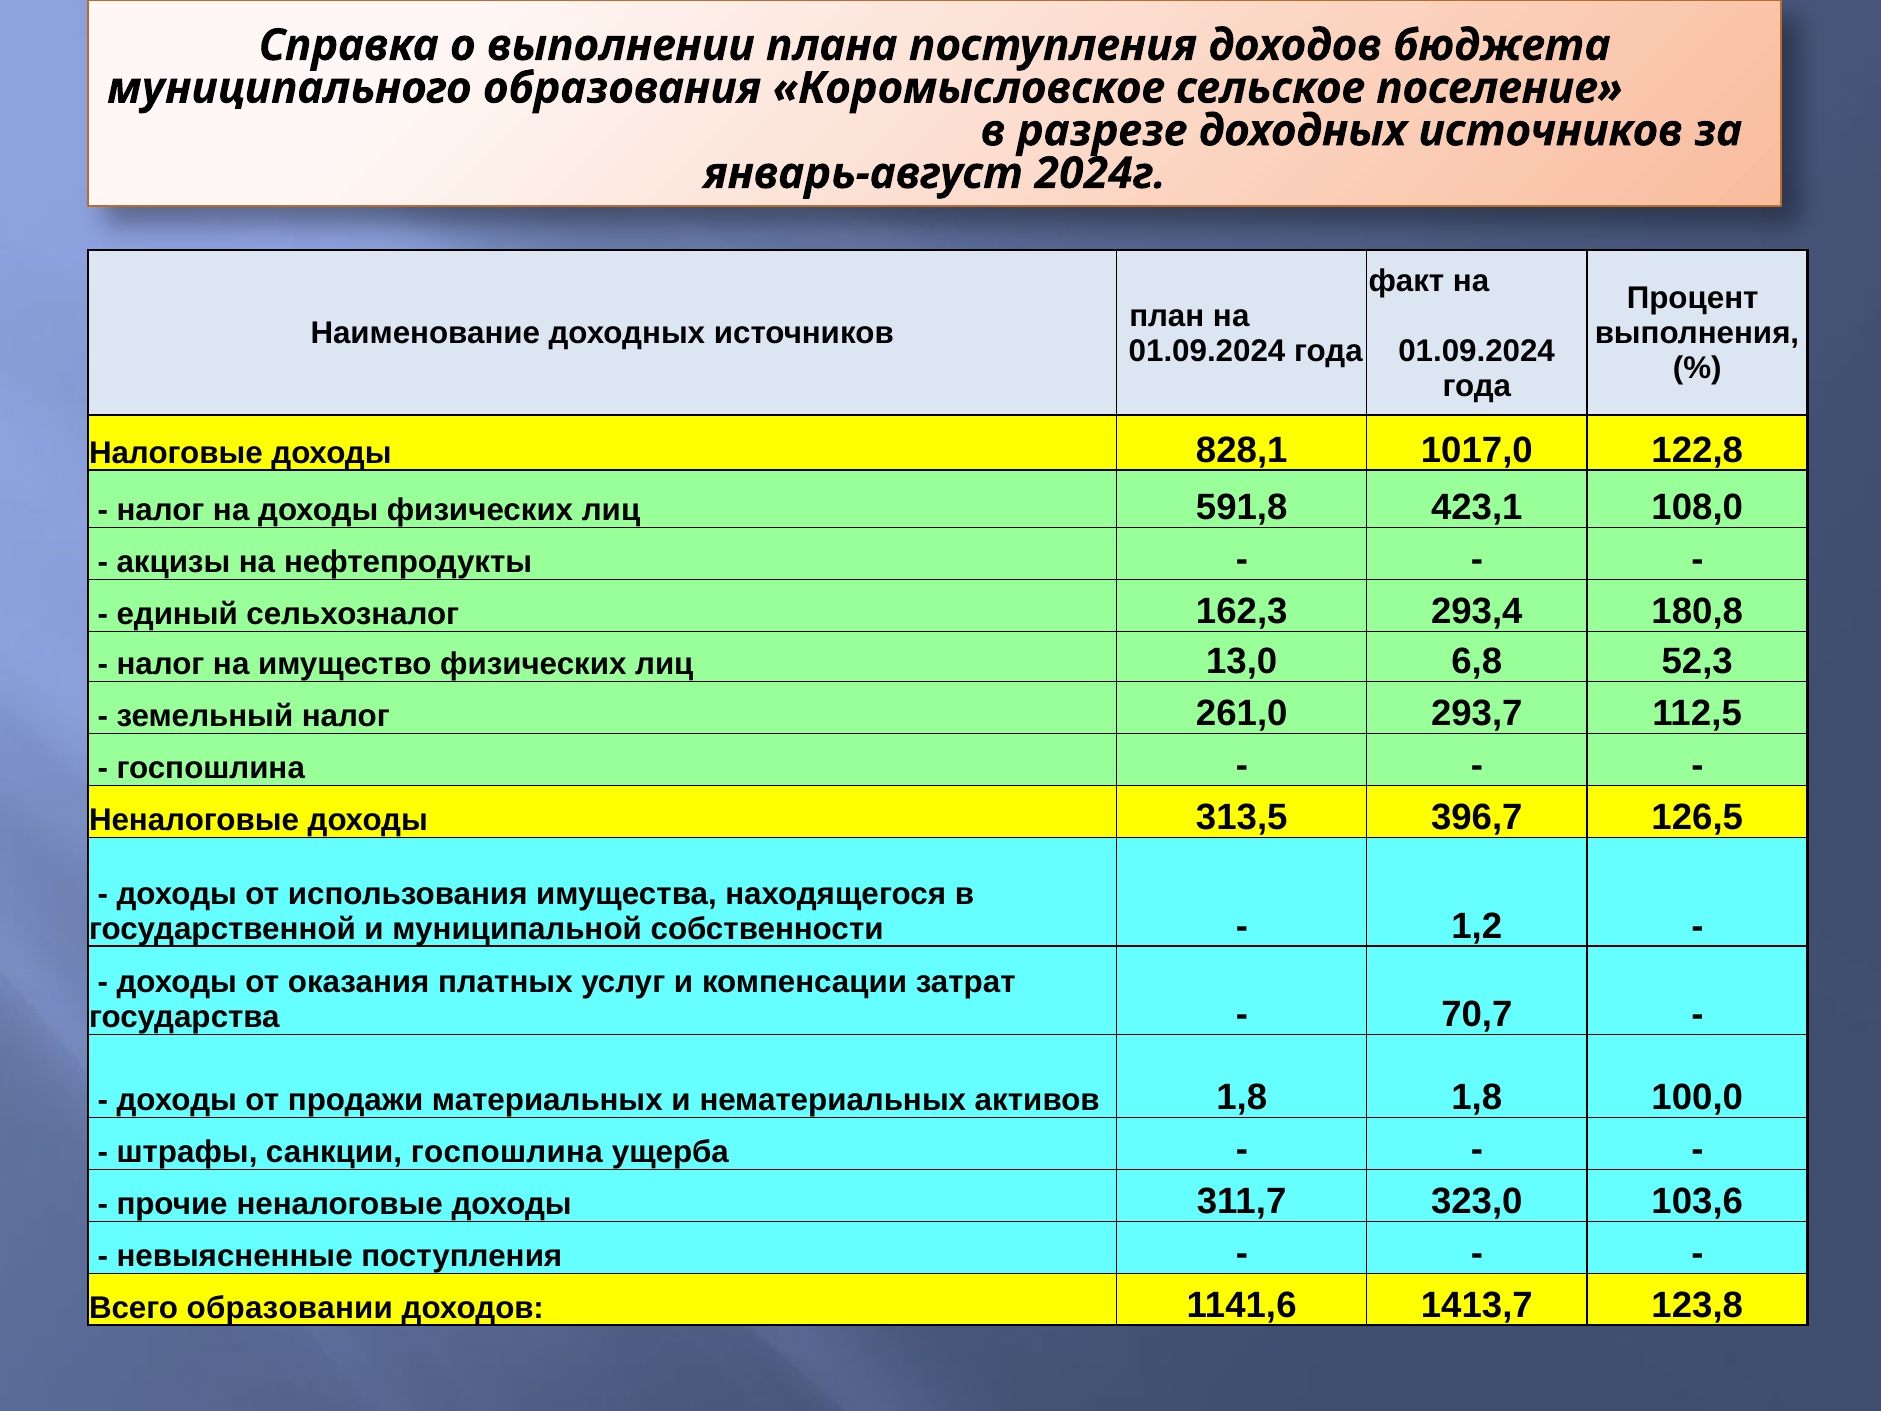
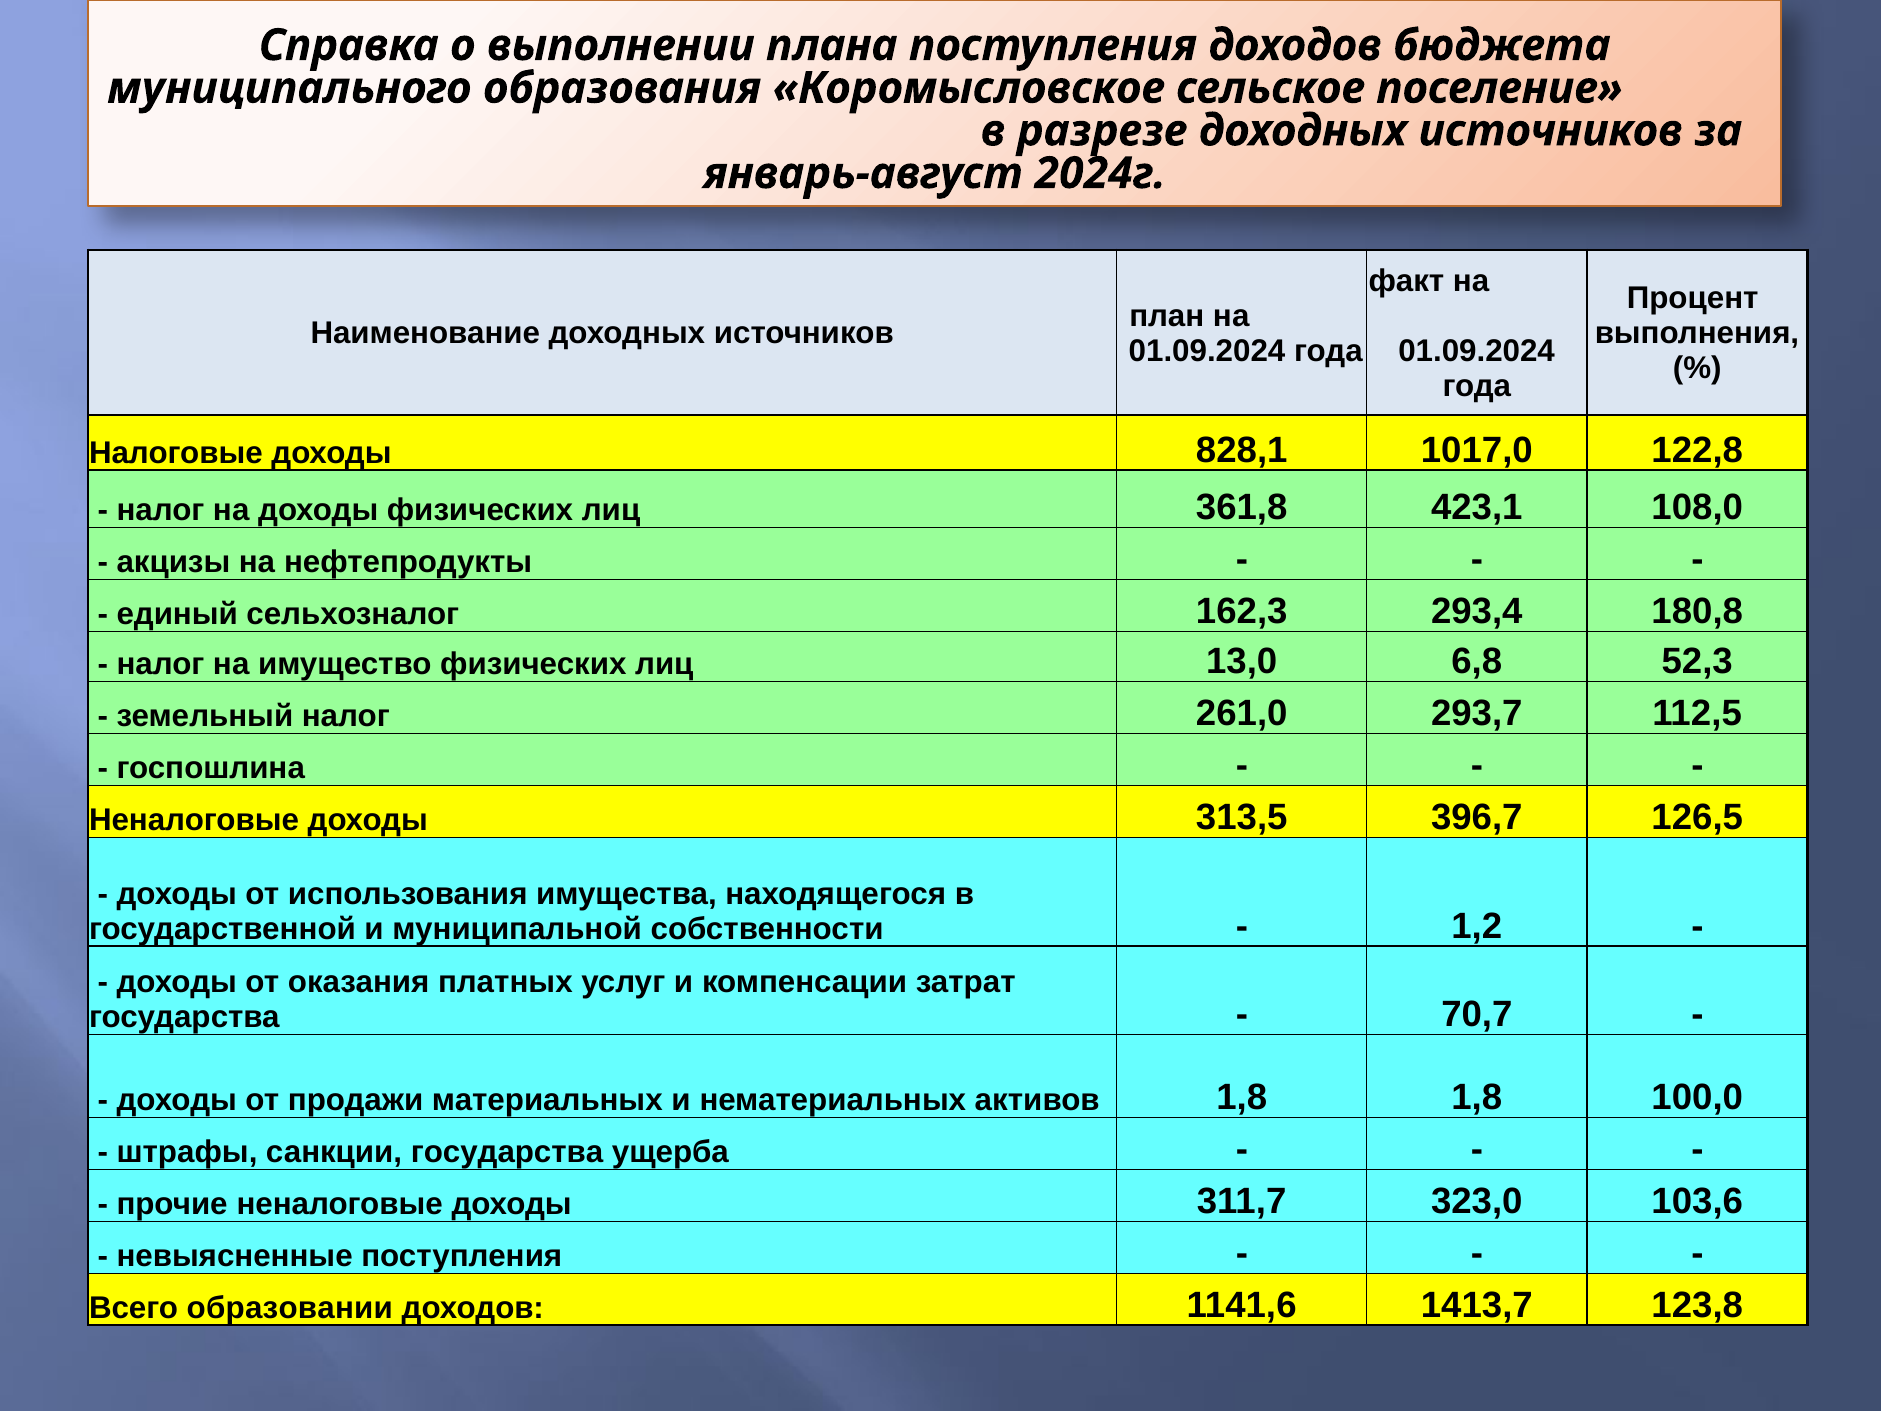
591,8: 591,8 -> 361,8 (1242, 507)
санкции госпошлина: госпошлина -> государства (507, 1152)
